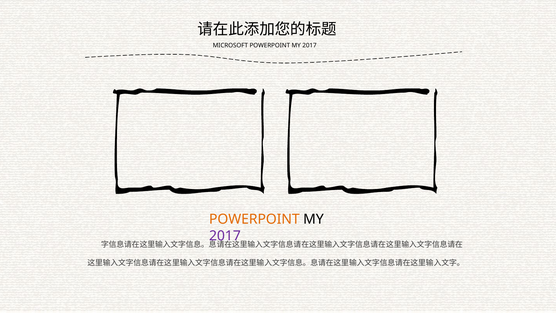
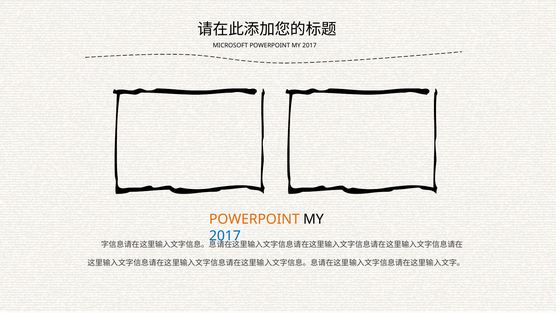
2017 colour: purple -> blue (225, 236)
